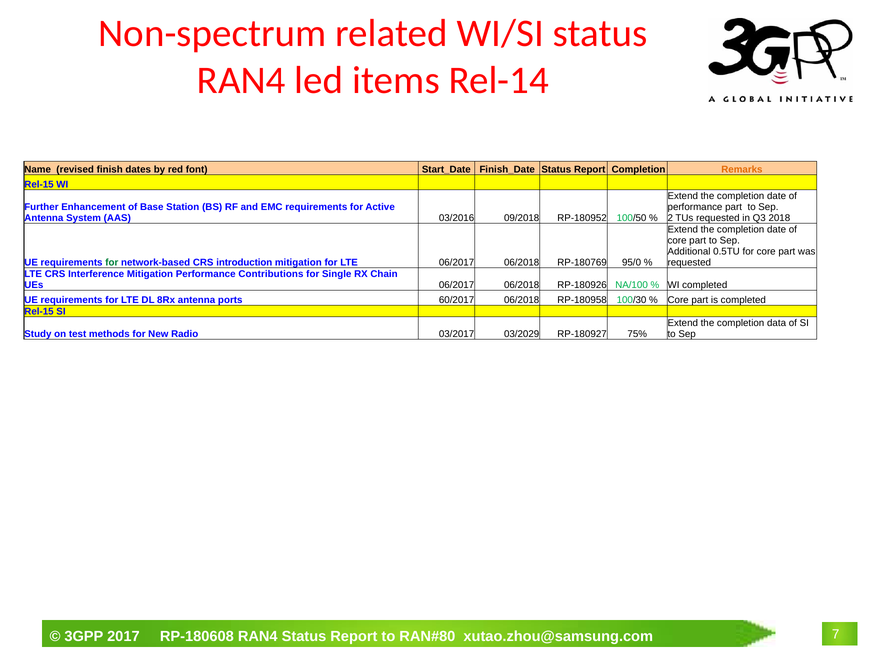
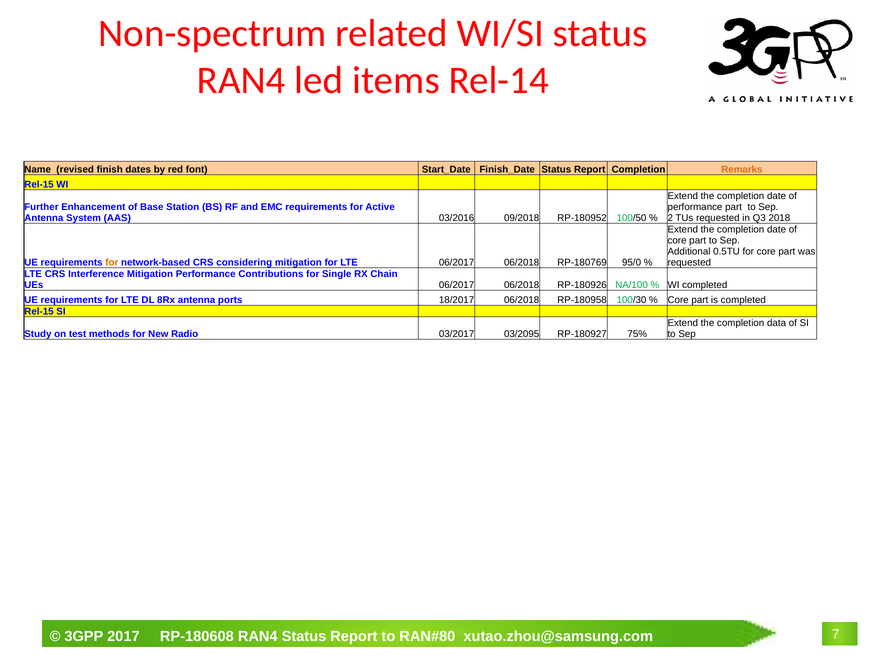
for colour: green -> orange (112, 262)
introduction: introduction -> considering (244, 262)
60/2017: 60/2017 -> 18/2017 (457, 300)
03/2029: 03/2029 -> 03/2095 (522, 334)
